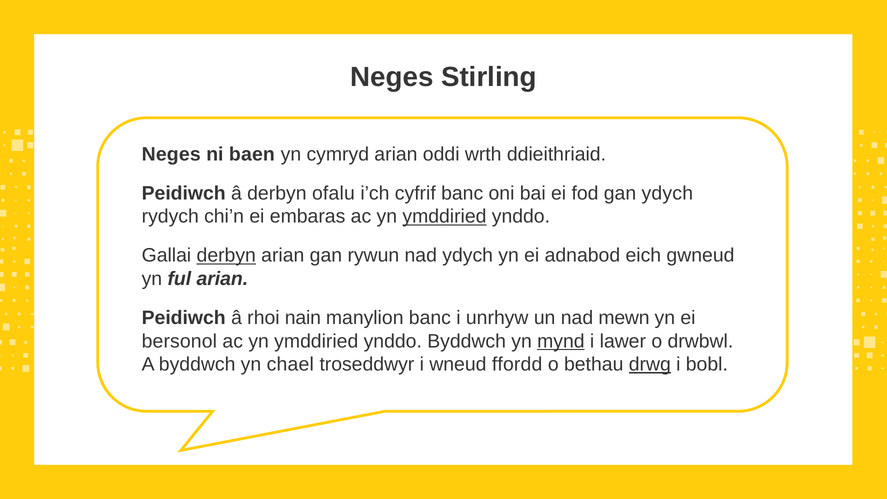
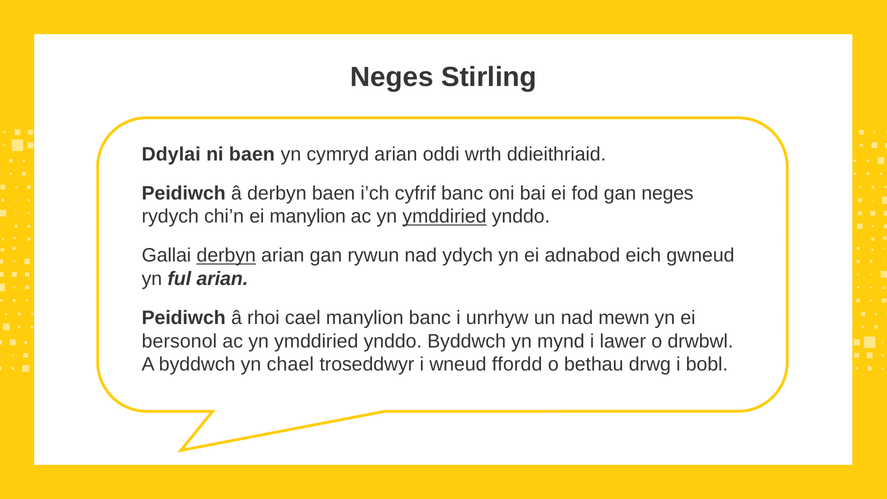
Neges: Neges -> Ddylai (171, 154)
derbyn ofalu: ofalu -> baen (334, 193)
gan ydych: ydych -> neges (668, 193)
ei embaras: embaras -> manylion (308, 217)
nain: nain -> cael (303, 318)
mynd underline: present -> none (561, 341)
drwg underline: present -> none (650, 364)
